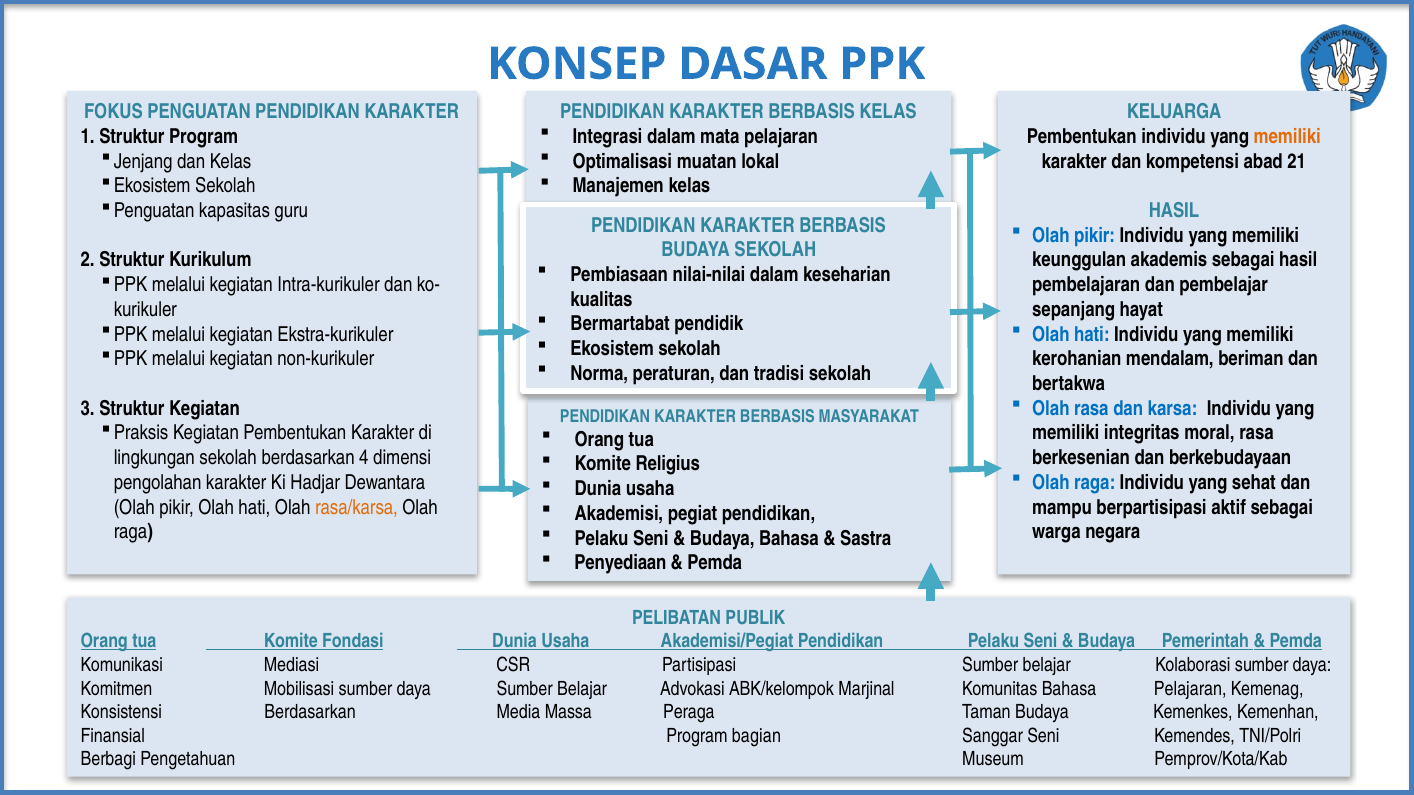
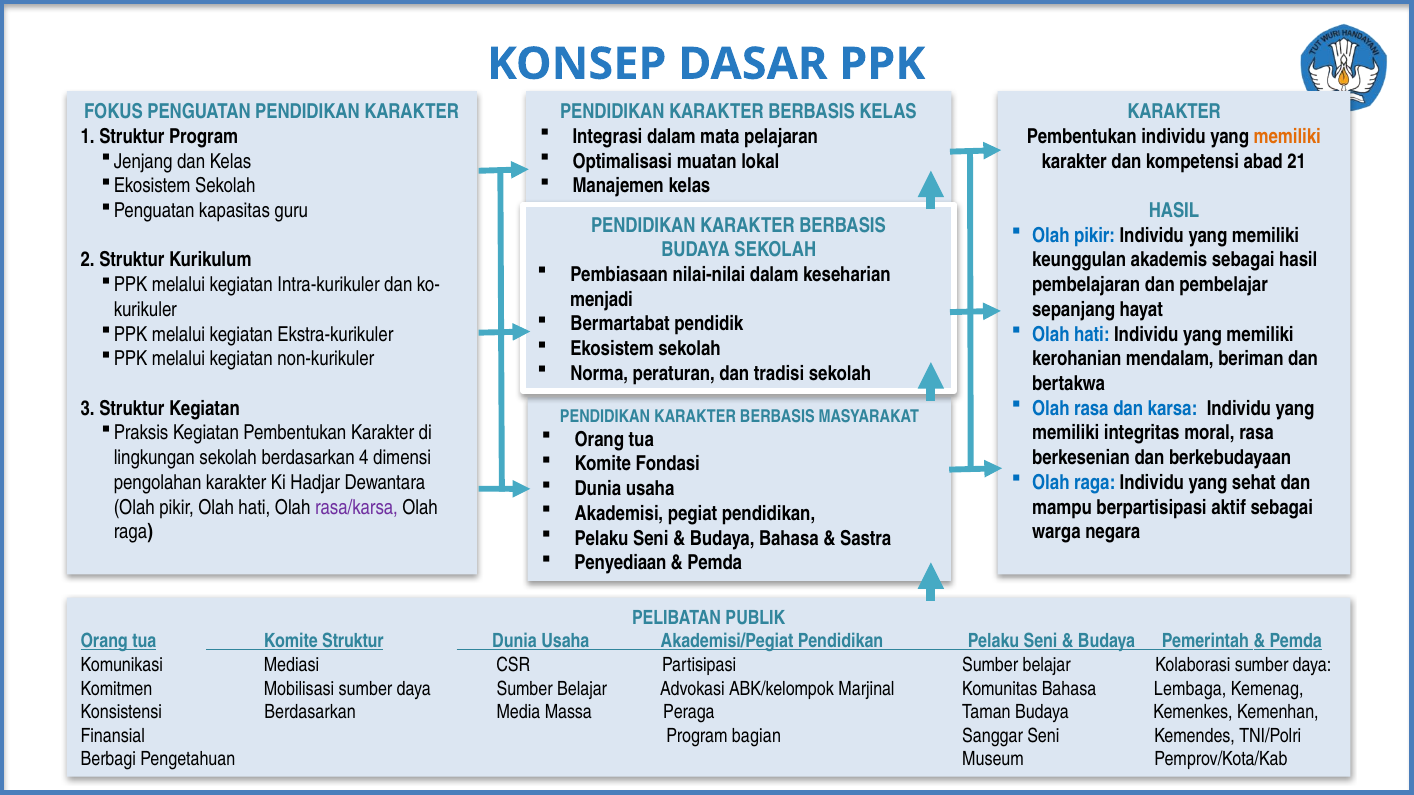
KELUARGA: KELUARGA -> KARAKTER (1174, 112)
kualitas: kualitas -> menjadi (602, 299)
Religius: Religius -> Fondasi (668, 464)
rasa/karsa colour: orange -> purple (357, 507)
Komite Fondasi: Fondasi -> Struktur (353, 642)
Bahasa Pelajaran: Pelajaran -> Lembaga (1190, 689)
